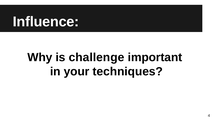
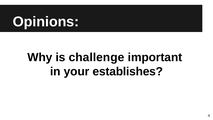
Influence: Influence -> Opinions (46, 22)
techniques: techniques -> establishes (128, 71)
